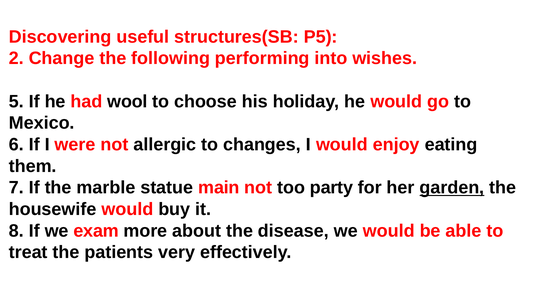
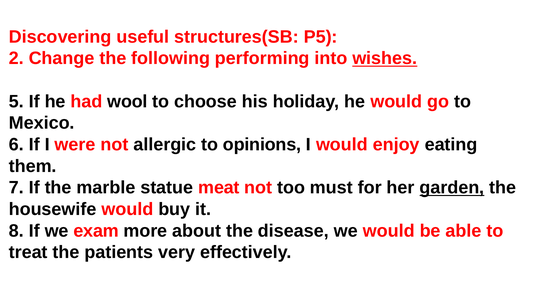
wishes underline: none -> present (385, 58)
changes: changes -> opinions (262, 144)
main: main -> meat (219, 187)
party: party -> must (331, 187)
